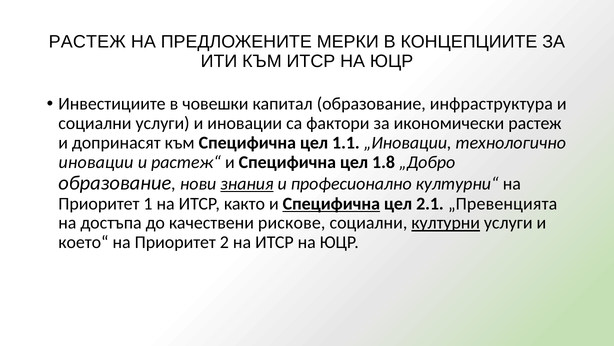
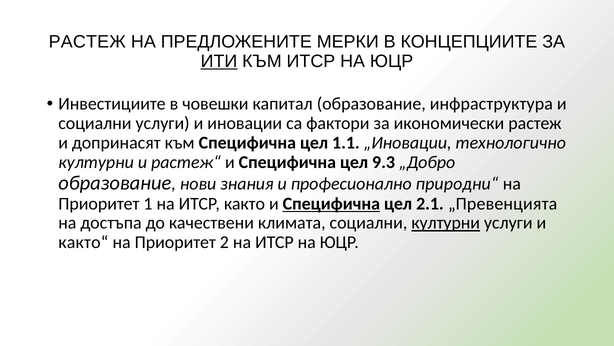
ИТИ underline: none -> present (219, 61)
иновации: иновации -> културни (96, 162)
1.8: 1.8 -> 9.3 (384, 162)
знания underline: present -> none (247, 183)
културни“: културни“ -> природни“ (457, 183)
рискове: рискове -> климата (292, 223)
което“: което“ -> както“ (83, 242)
